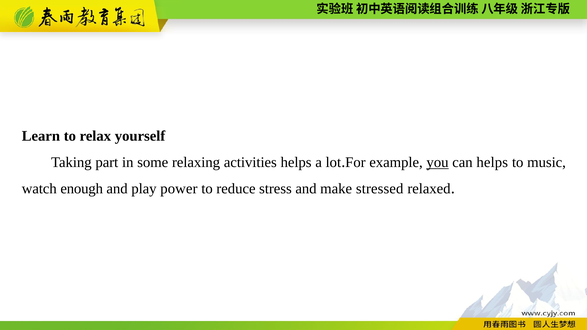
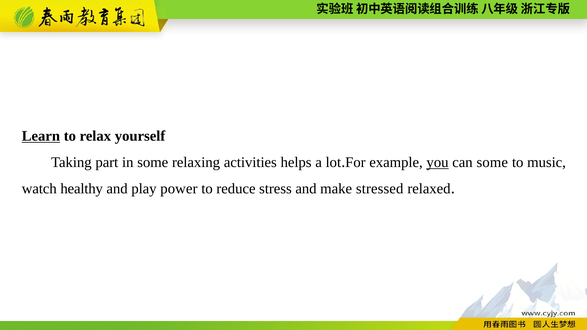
Learn underline: none -> present (41, 136)
can helps: helps -> some (492, 162)
enough: enough -> healthy (82, 189)
